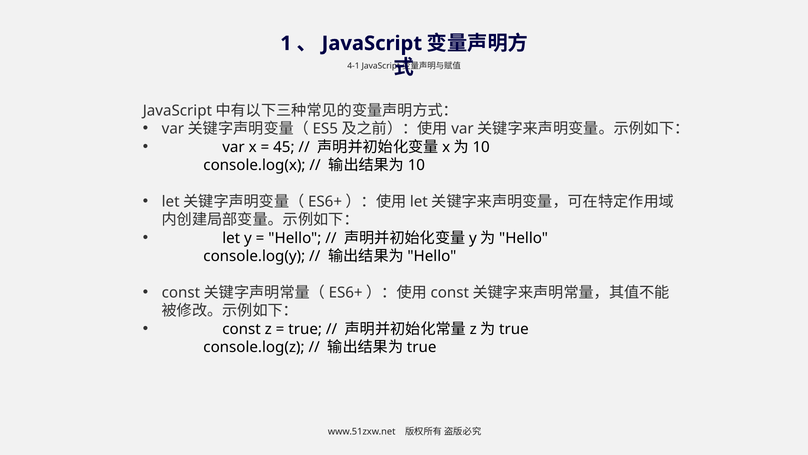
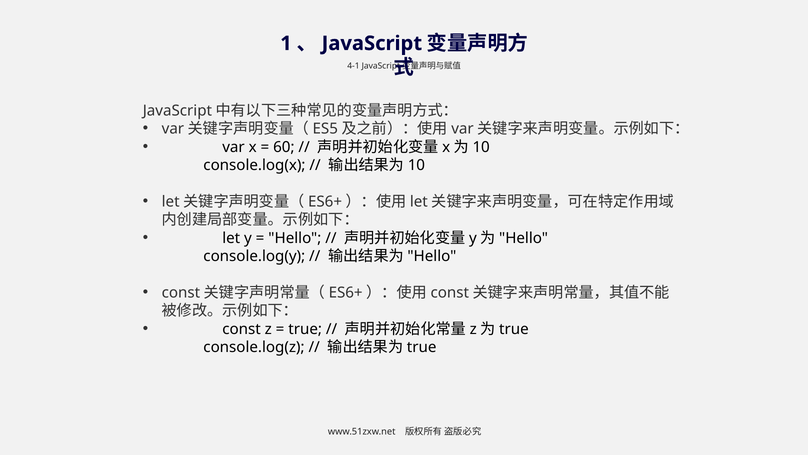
45: 45 -> 60 (284, 147)
